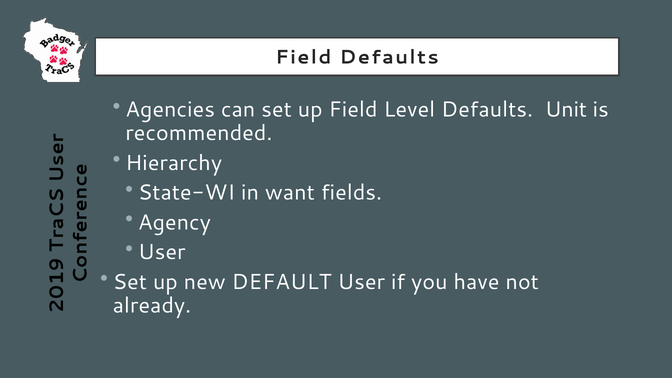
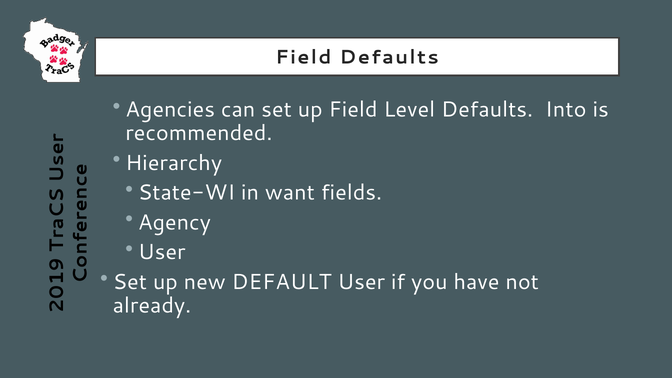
Unit: Unit -> Into (566, 110)
